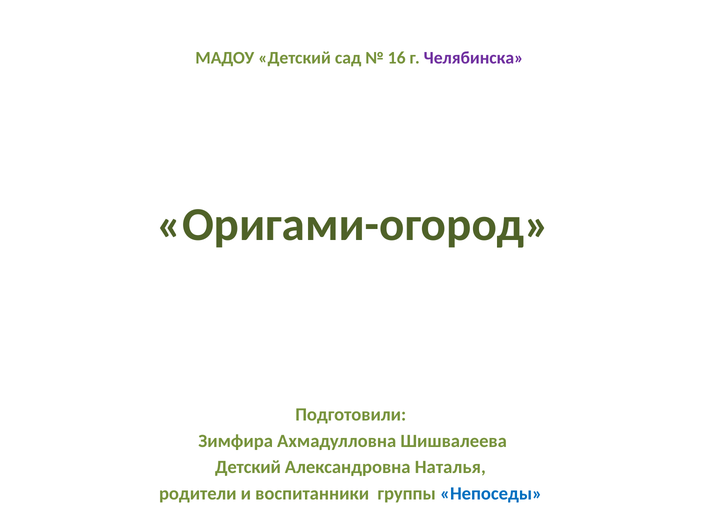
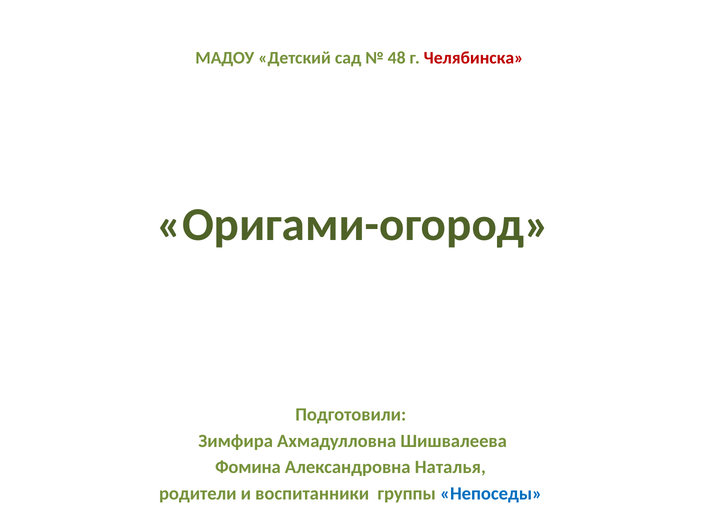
16: 16 -> 48 (397, 58)
Челябинска colour: purple -> red (474, 58)
Детский: Детский -> Фомина (248, 467)
